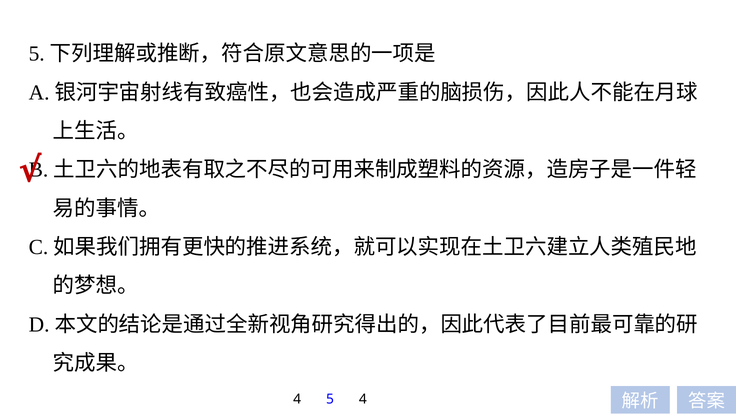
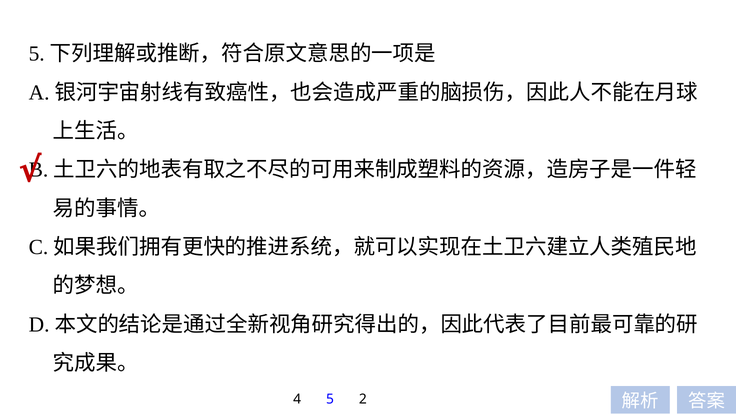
5 4: 4 -> 2 (363, 399)
